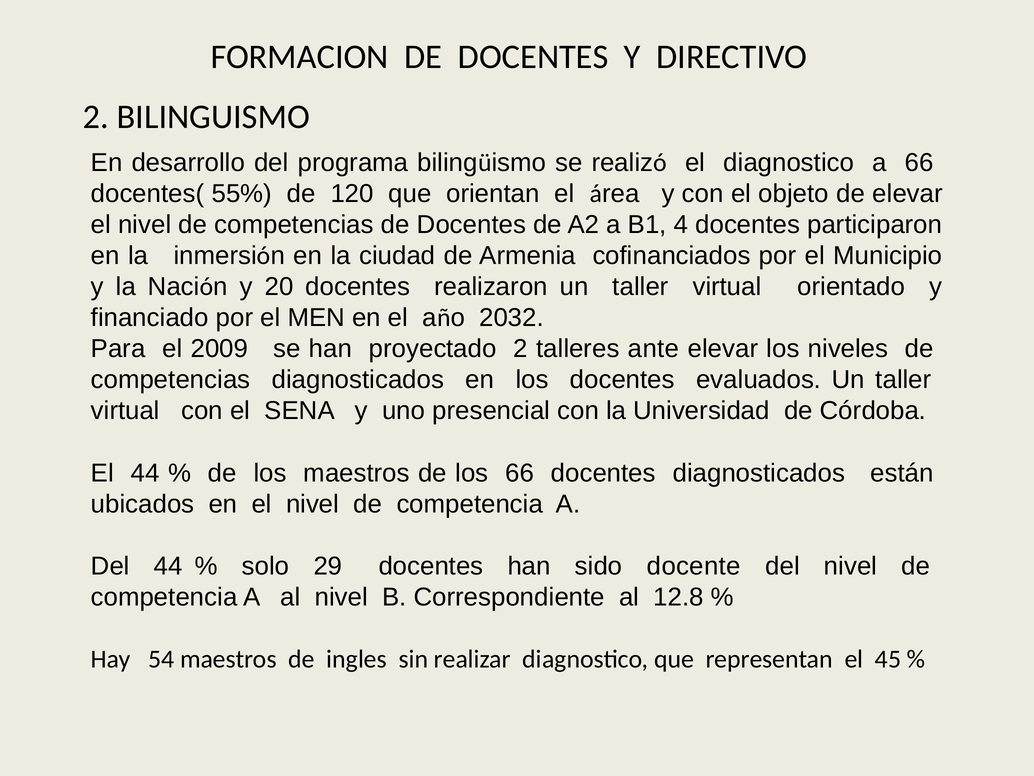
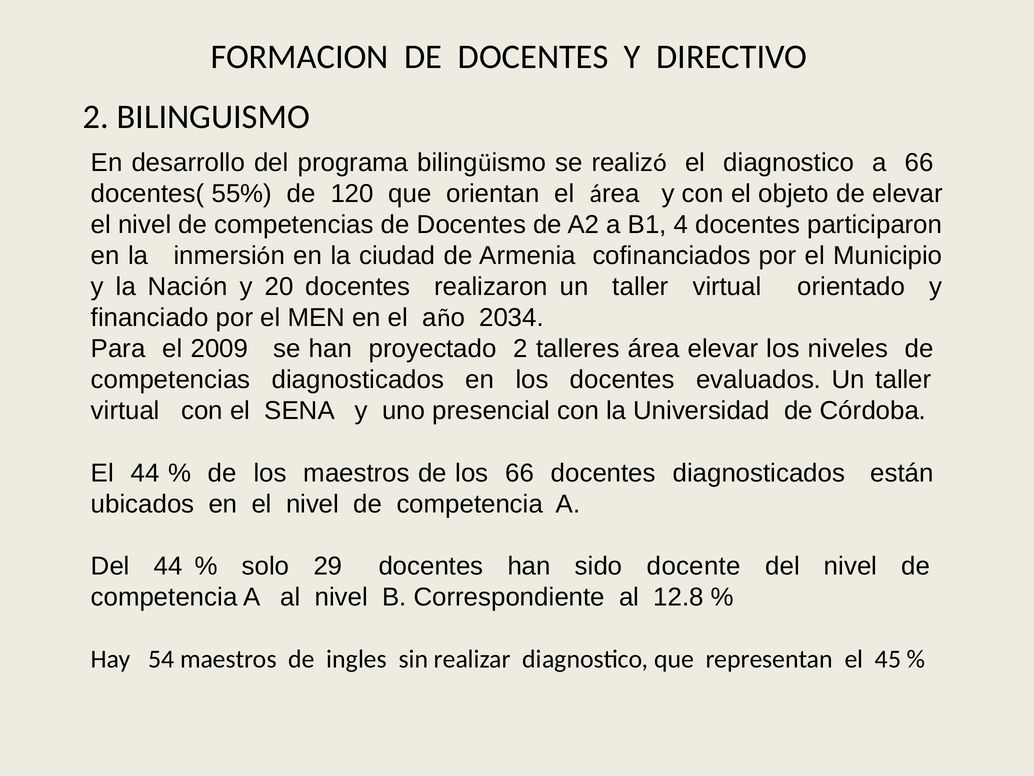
2032: 2032 -> 2034 (512, 318)
talleres ante: ante -> área (654, 349)
